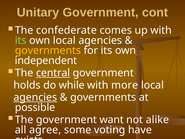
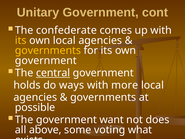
its colour: light green -> yellow (21, 40)
independent: independent -> government (46, 61)
while: while -> ways (72, 85)
agencies underline: present -> none (35, 97)
alike: alike -> does (157, 119)
agree: agree -> above (45, 130)
have: have -> what (140, 130)
